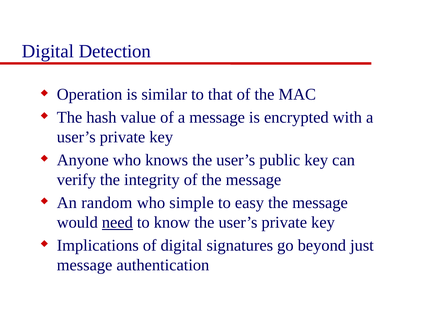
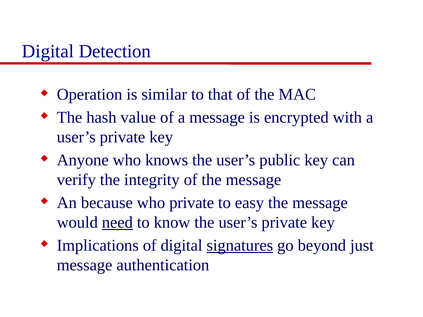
random: random -> because (107, 203)
who simple: simple -> private (192, 203)
signatures underline: none -> present (240, 246)
